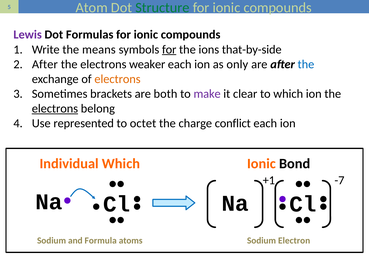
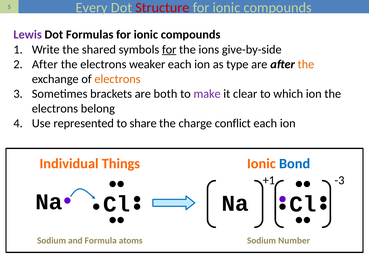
Atom: Atom -> Every (92, 8)
Structure colour: green -> red (162, 8)
means: means -> shared (99, 49)
that-by-side: that-by-side -> give-by-side (252, 49)
only: only -> type (237, 64)
the colour: blue -> orange (306, 64)
electrons underline: present -> none (55, 108)
octet: octet -> share (143, 123)
Individual Which: Which -> Things (121, 163)
Bond colour: black -> blue (295, 163)
-7: -7 -> -3 (339, 180)
Electron: Electron -> Number (294, 240)
